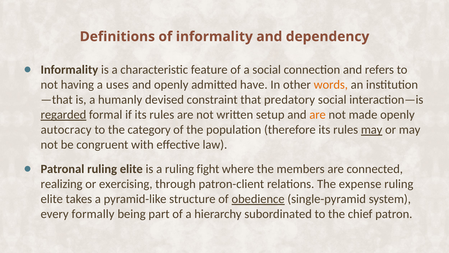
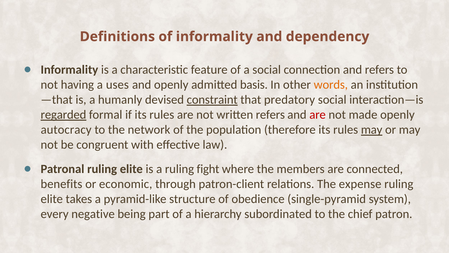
have: have -> basis (254, 85)
constraint underline: none -> present (212, 100)
written setup: setup -> refers (270, 115)
are colour: orange -> red (318, 115)
category: category -> network (149, 130)
realizing: realizing -> benefits (62, 184)
exercising: exercising -> economic (126, 184)
obedience underline: present -> none (258, 199)
formally: formally -> negative (93, 214)
